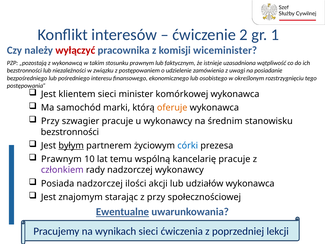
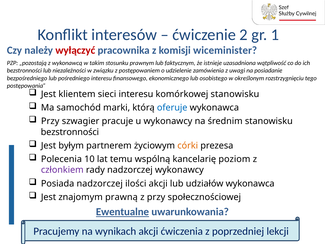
sieci minister: minister -> interesu (136, 94)
komórkowej wykonawca: wykonawca -> stanowisku (235, 94)
oferuje colour: orange -> blue (172, 108)
byłym underline: present -> none (71, 145)
córki colour: blue -> orange (188, 145)
Prawnym: Prawnym -> Polecenia (61, 159)
kancelarię pracuje: pracuje -> poziom (234, 159)
starając: starając -> prawną (121, 197)
wynikach sieci: sieci -> akcji (148, 231)
